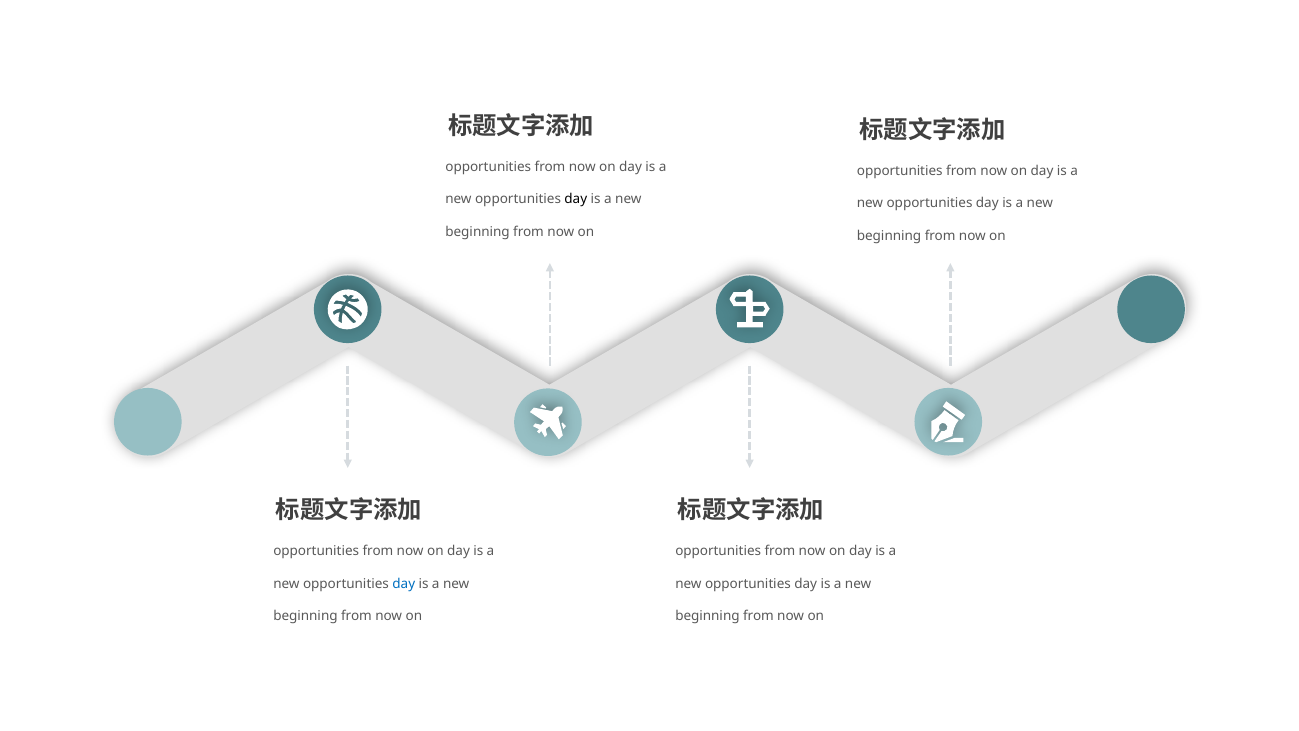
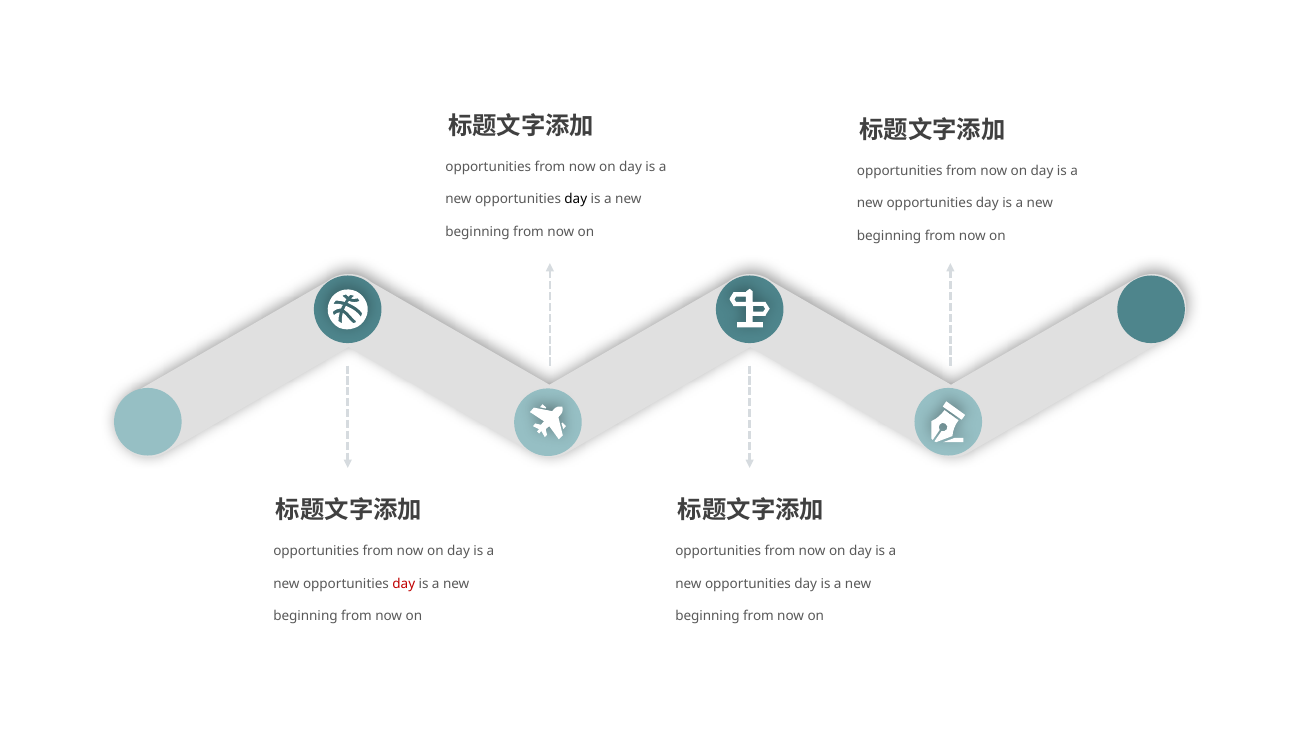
day colour: blue -> red (404, 584)
